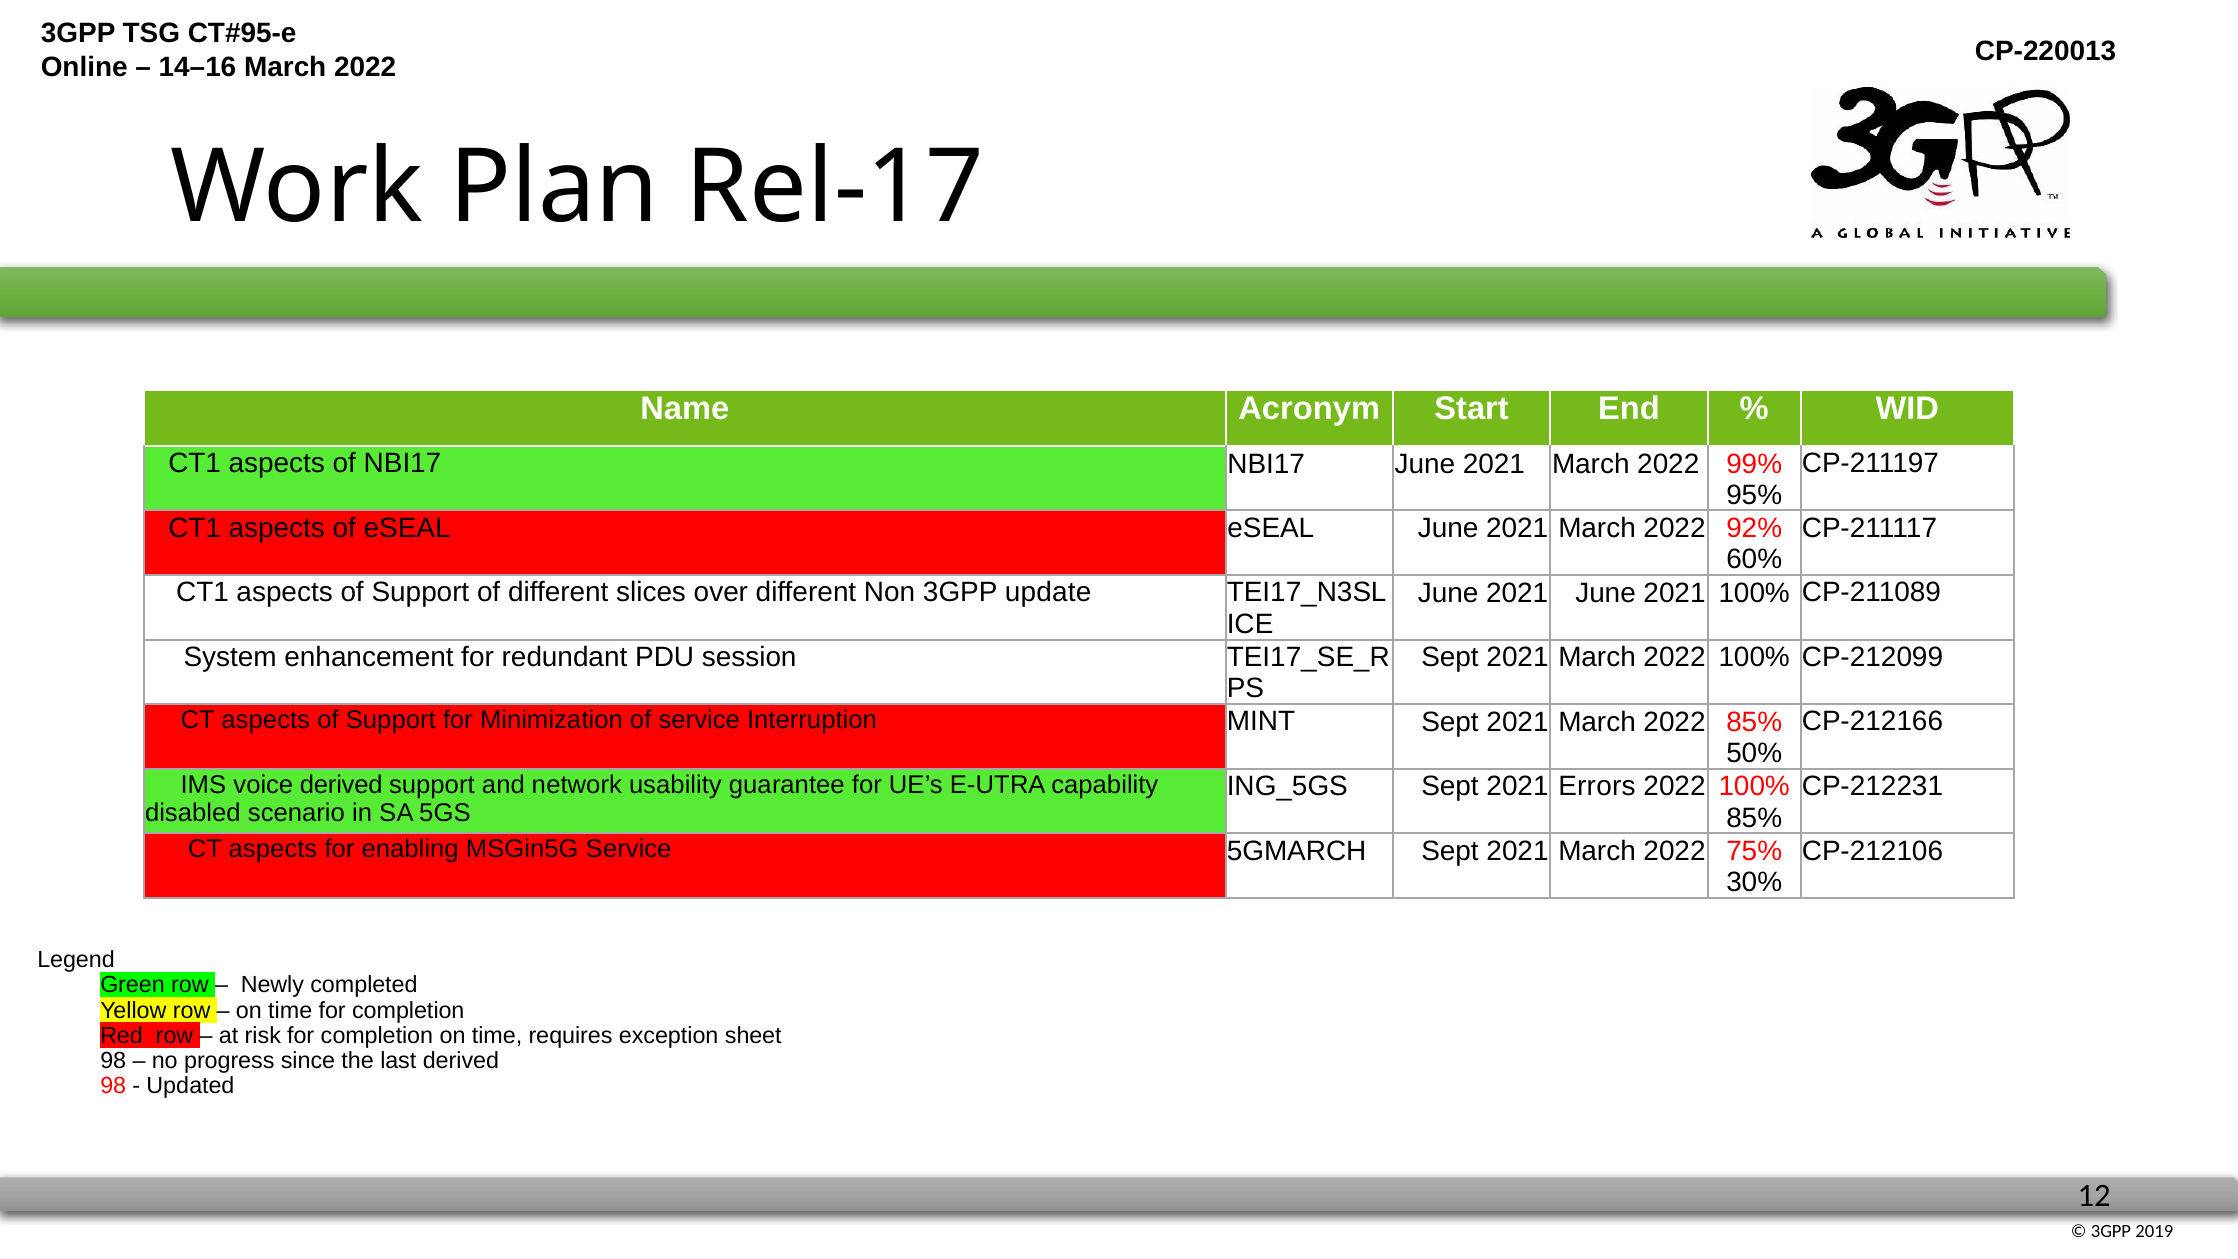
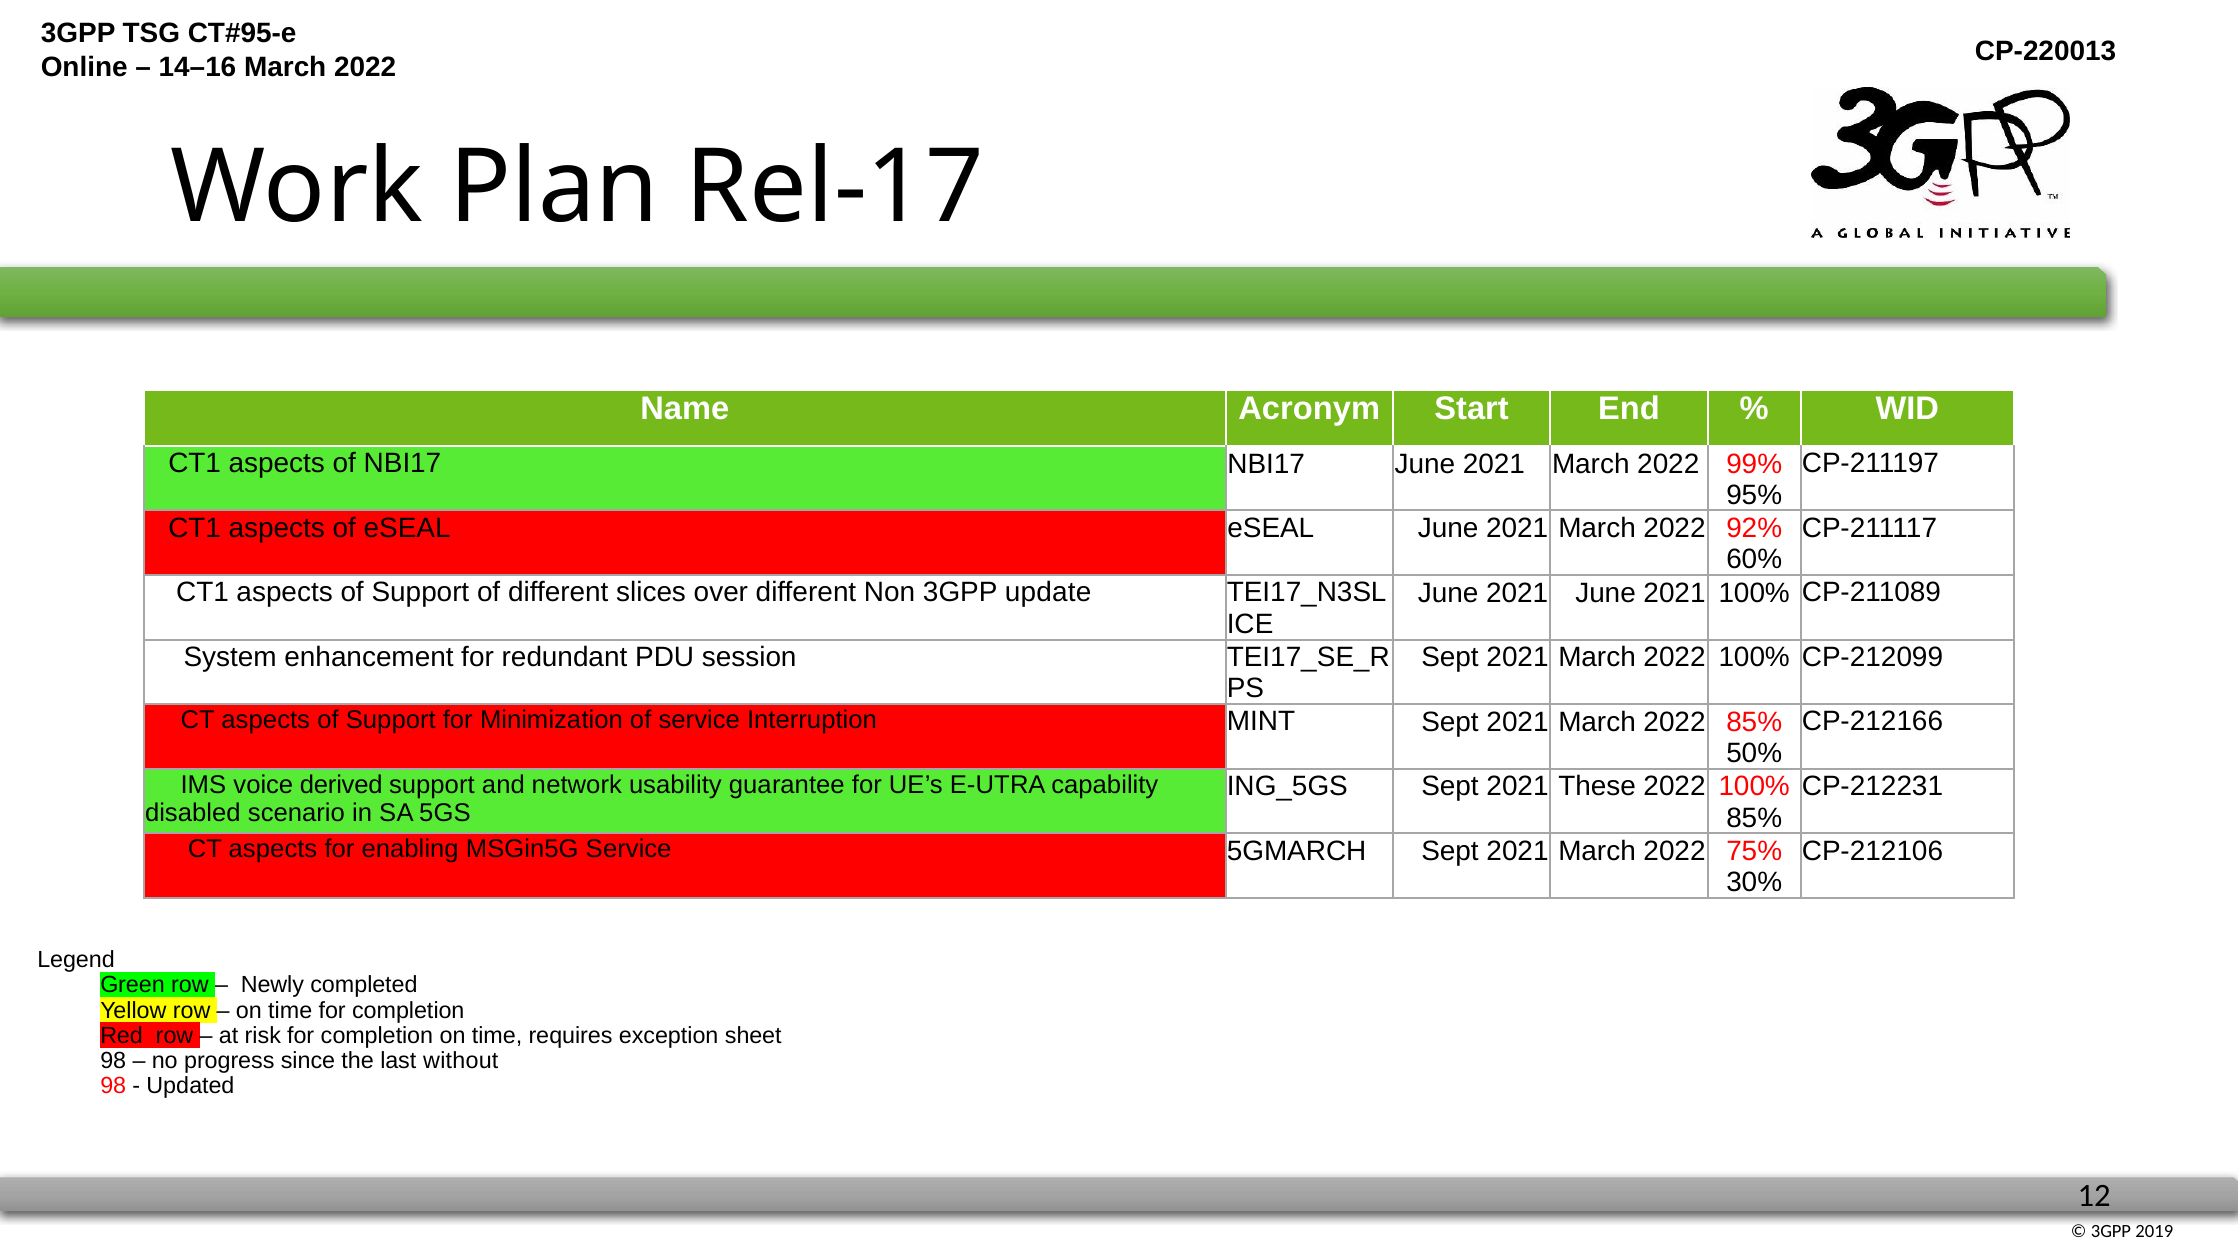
Errors: Errors -> These (1597, 787)
last derived: derived -> without (461, 1061)
